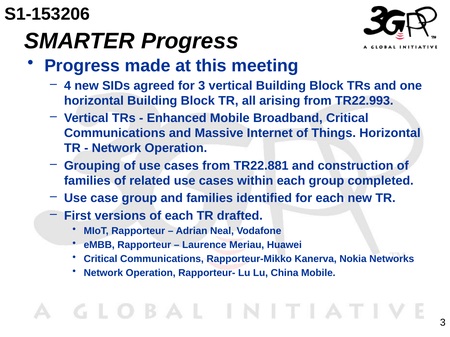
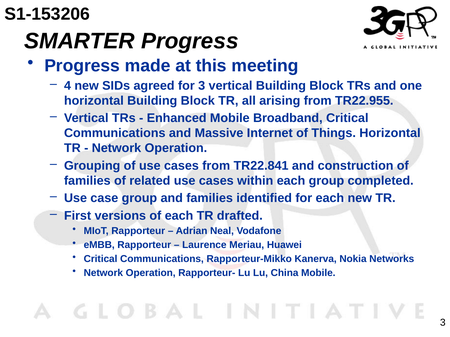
TR22.993: TR22.993 -> TR22.955 (364, 101)
TR22.881: TR22.881 -> TR22.841 (261, 166)
